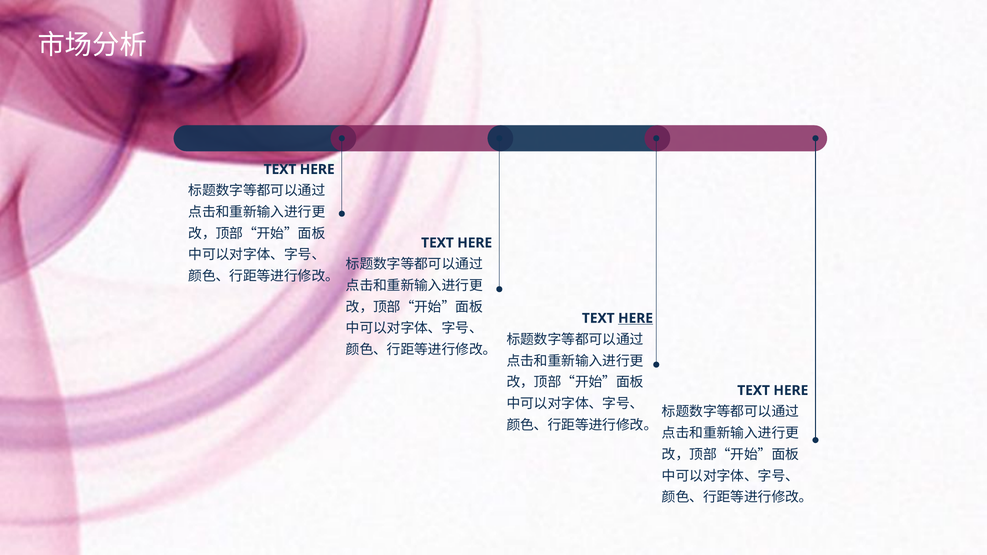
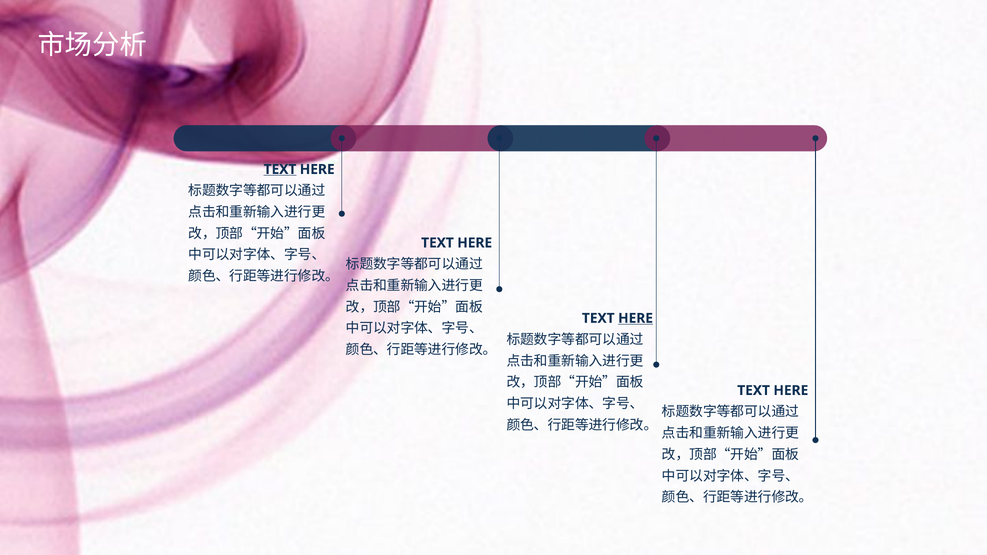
TEXT underline: none -> present (280, 169)
